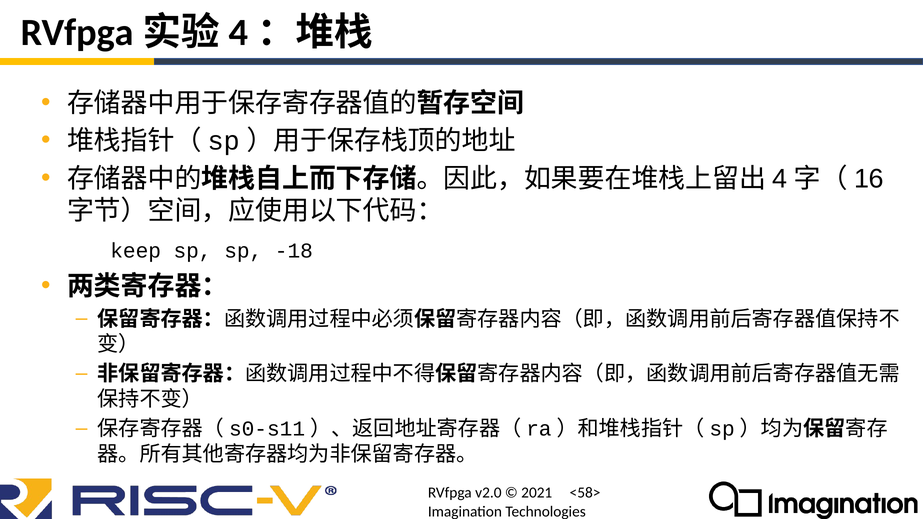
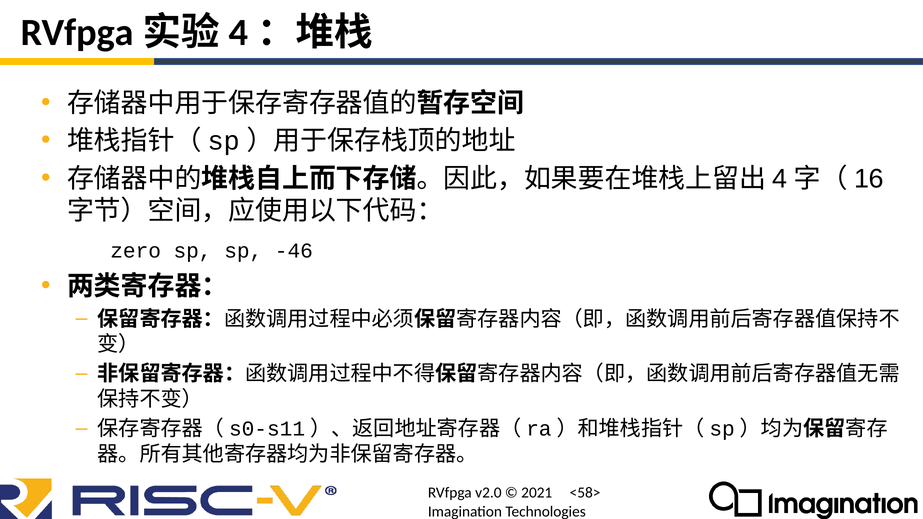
keep: keep -> zero (136, 251)
-18: -18 -> -46 (294, 251)
